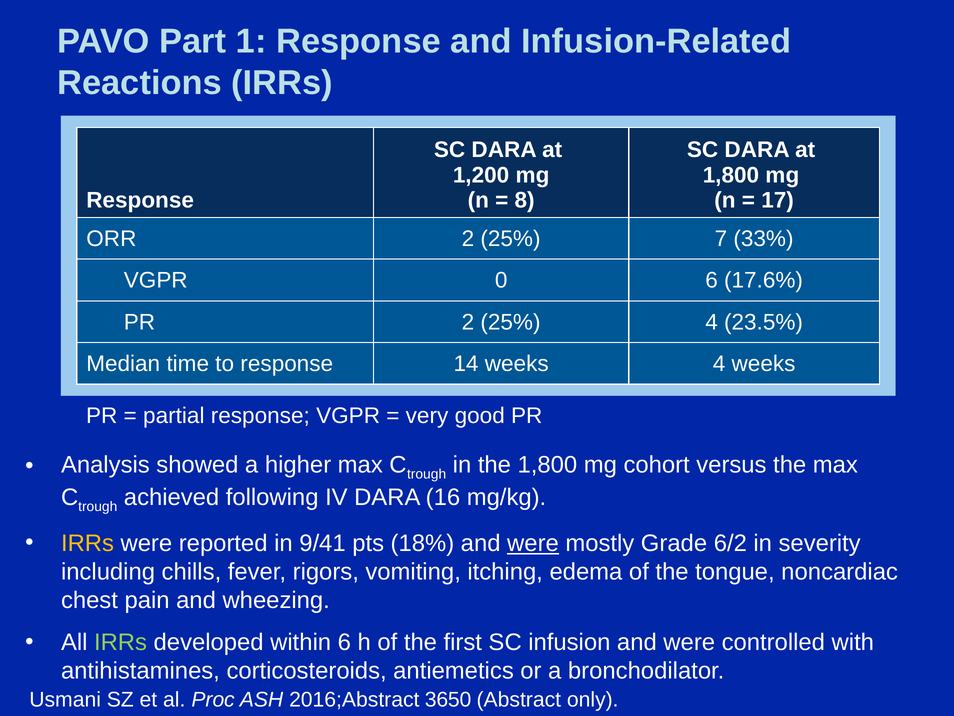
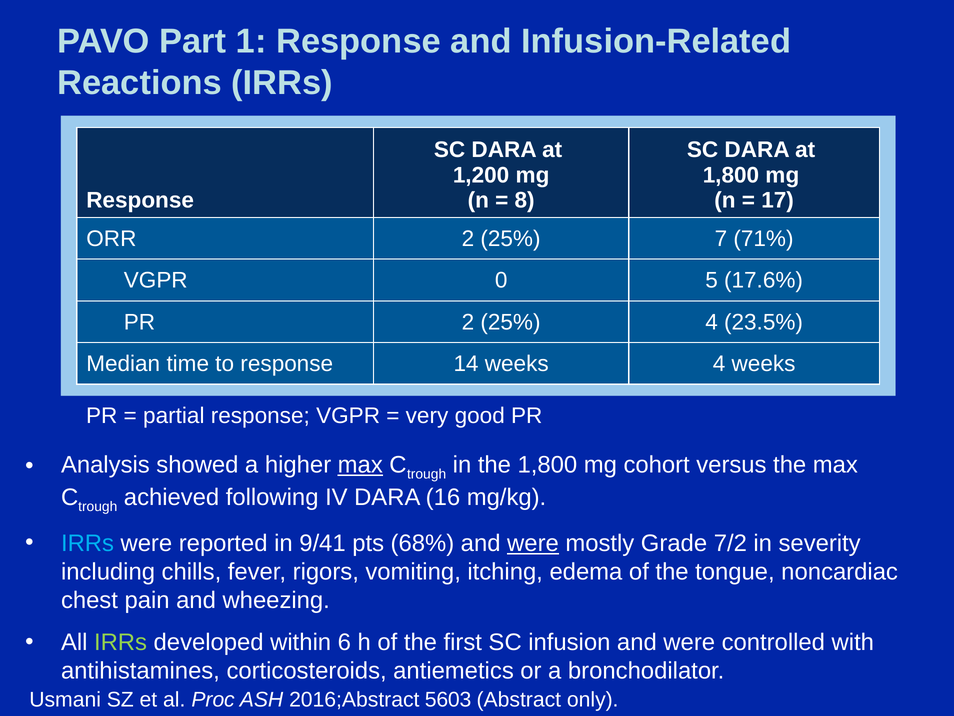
33%: 33% -> 71% (763, 239)
0 6: 6 -> 5 (712, 280)
max underline: none -> present (360, 465)
IRRs colour: yellow -> light blue (88, 543)
18%: 18% -> 68% (422, 543)
6/2: 6/2 -> 7/2 (730, 543)
3650: 3650 -> 5603 (448, 699)
